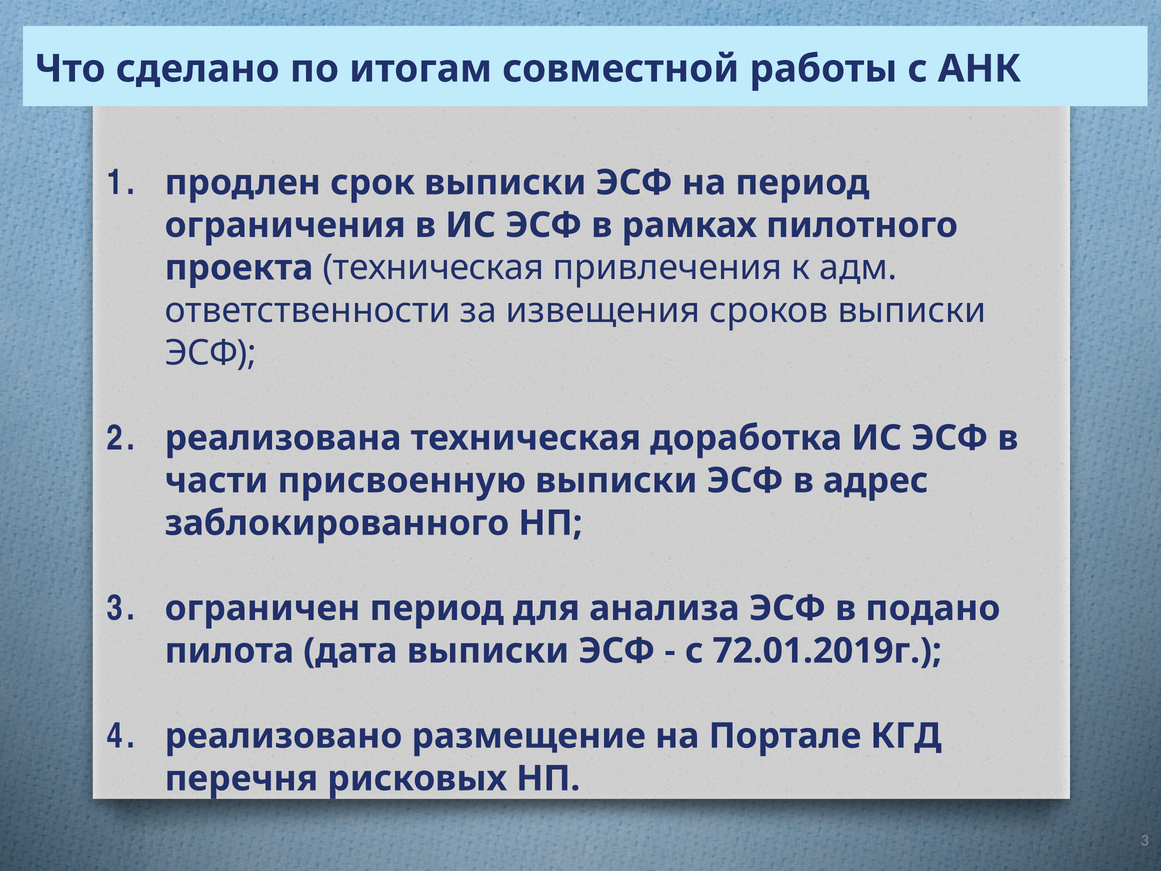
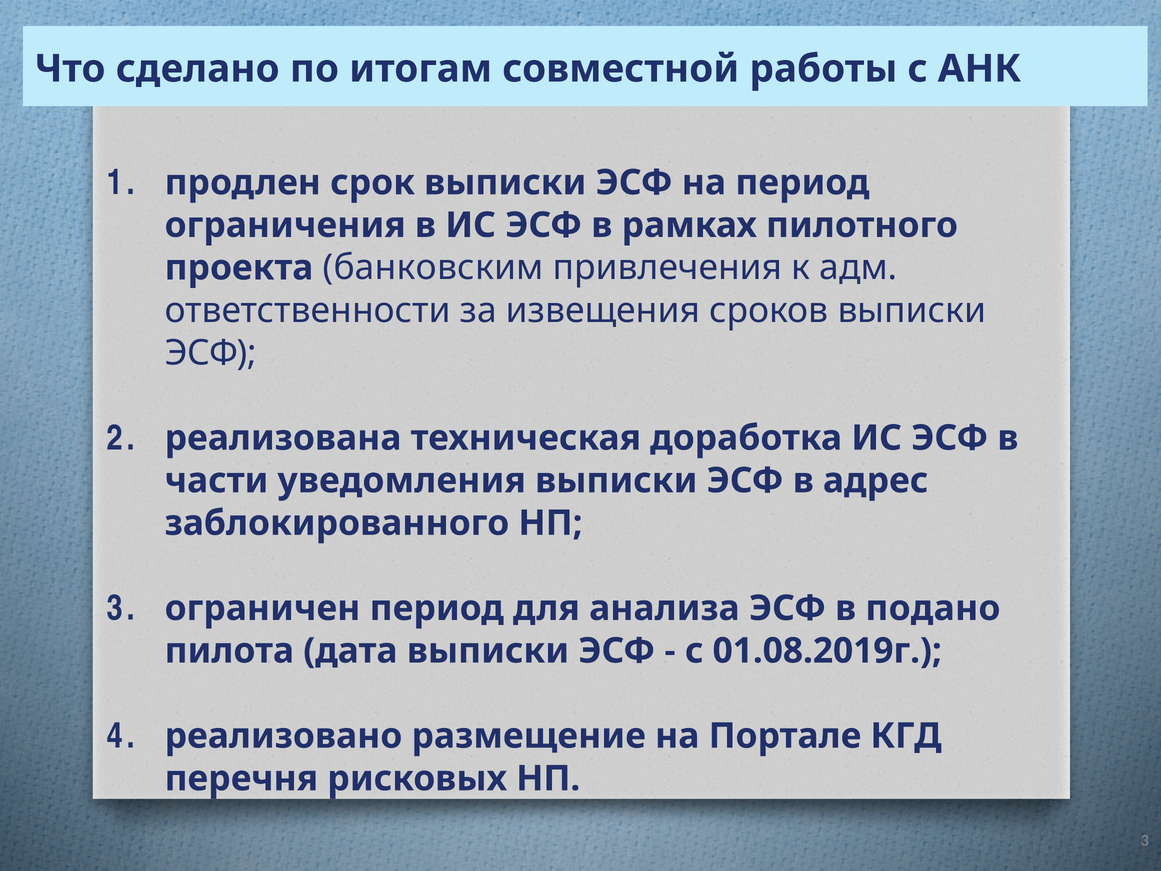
проекта техническая: техническая -> банковским (433, 268)
присвоенную: присвоенную -> уведомления (402, 480)
72.01.2019г: 72.01.2019г -> 01.08.2019г (827, 651)
